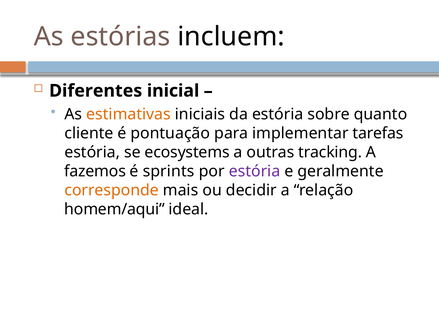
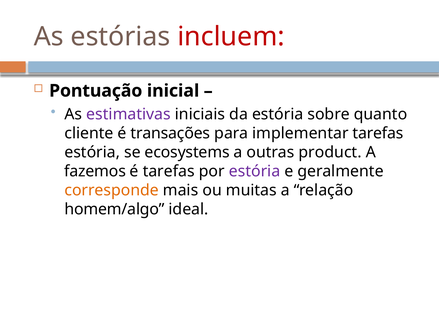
incluem colour: black -> red (231, 37)
Diferentes: Diferentes -> Pontuação (96, 91)
estimativas colour: orange -> purple (129, 114)
pontuação: pontuação -> transações (170, 133)
tracking: tracking -> product (330, 152)
é sprints: sprints -> tarefas (169, 171)
decidir: decidir -> muitas (251, 190)
homem/aqui: homem/aqui -> homem/algo (115, 210)
